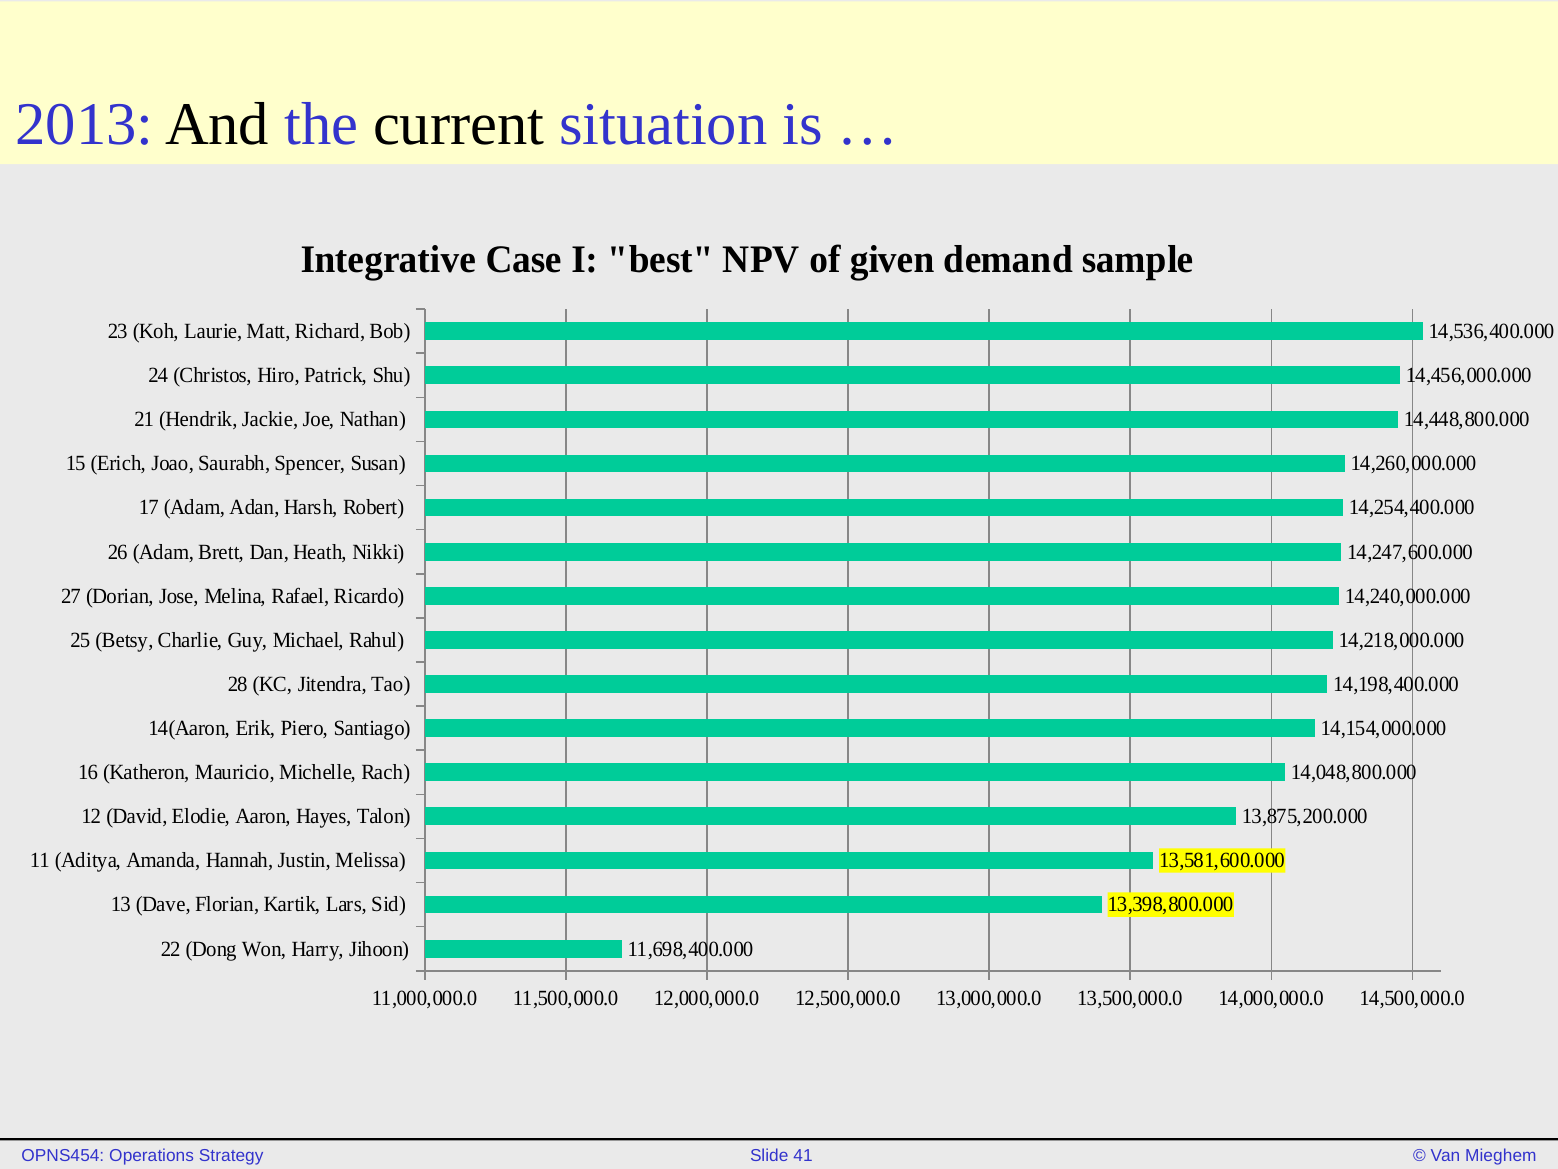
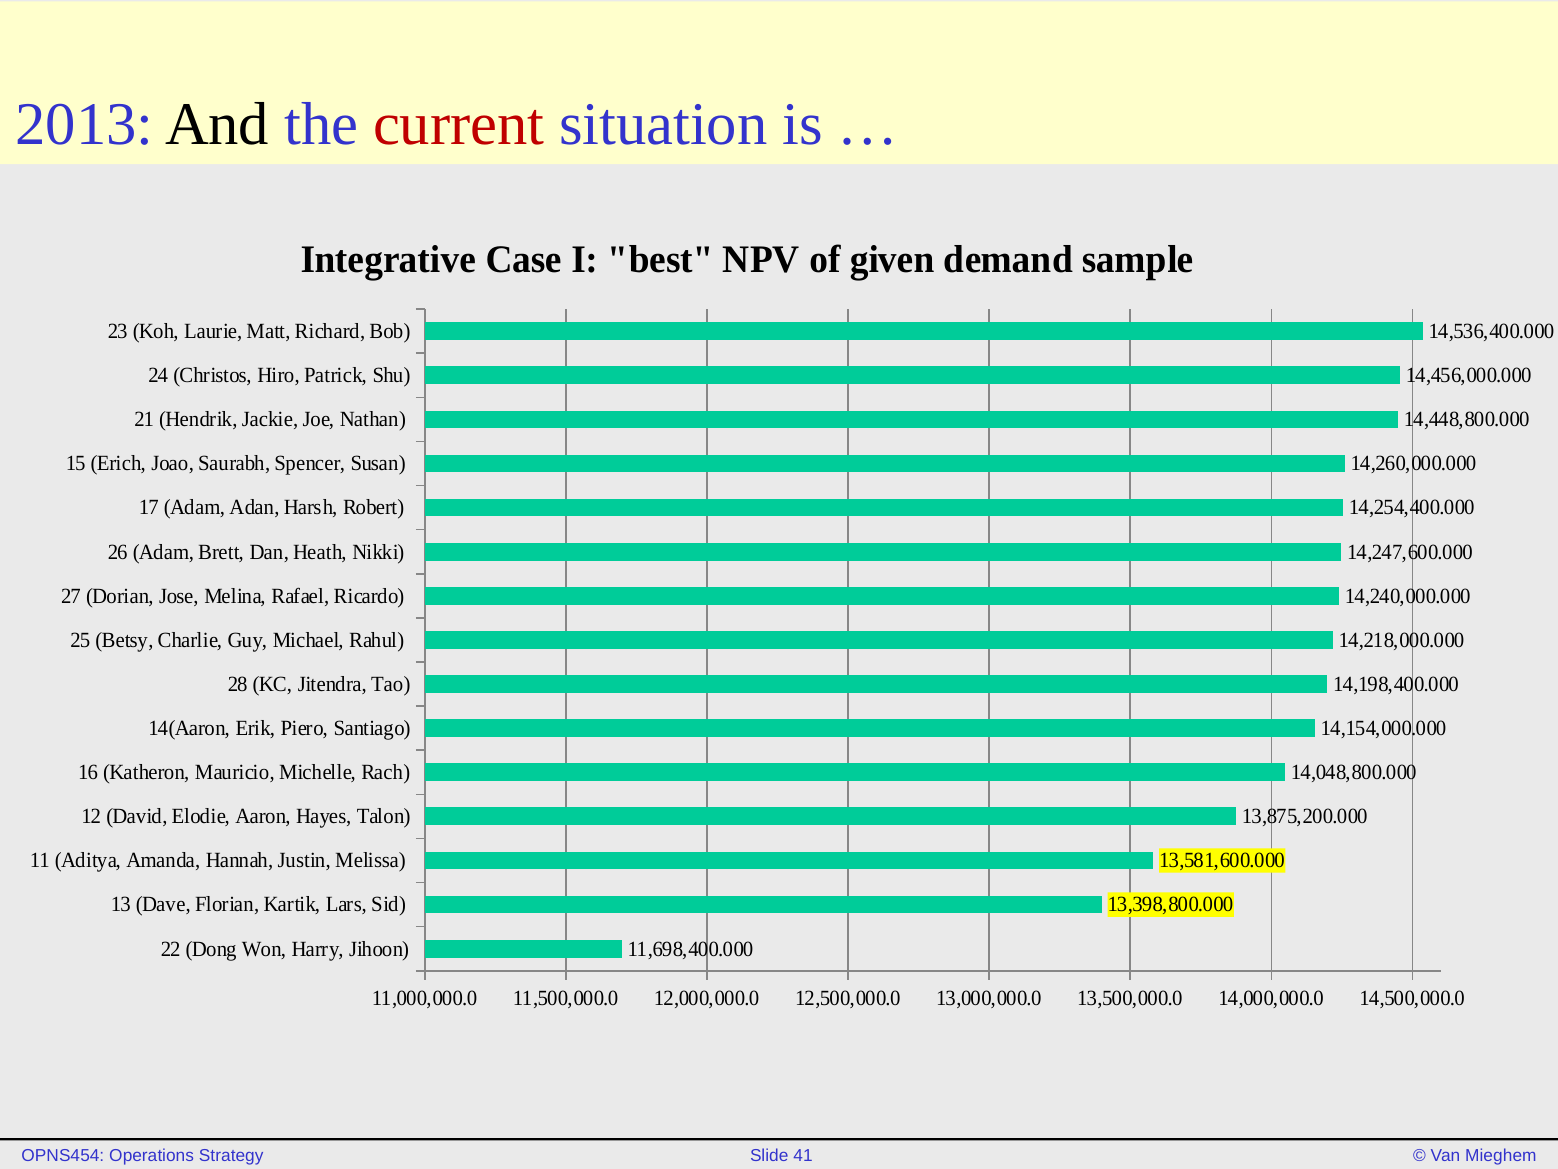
current colour: black -> red (459, 124)
